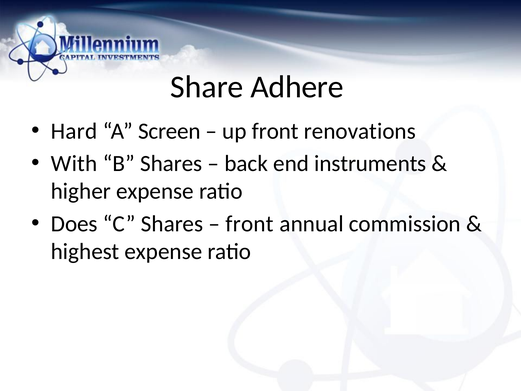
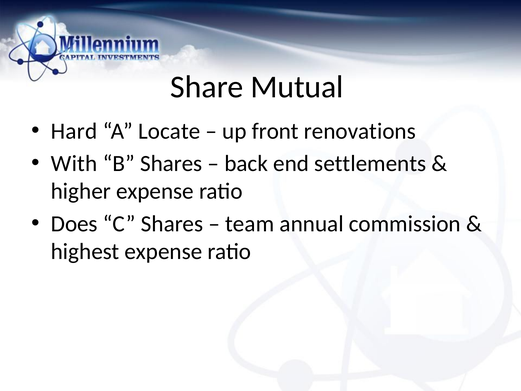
Adhere: Adhere -> Mutual (297, 87)
Screen: Screen -> Locate (169, 131)
instruments: instruments -> settlements (370, 163)
front: front -> team (250, 224)
